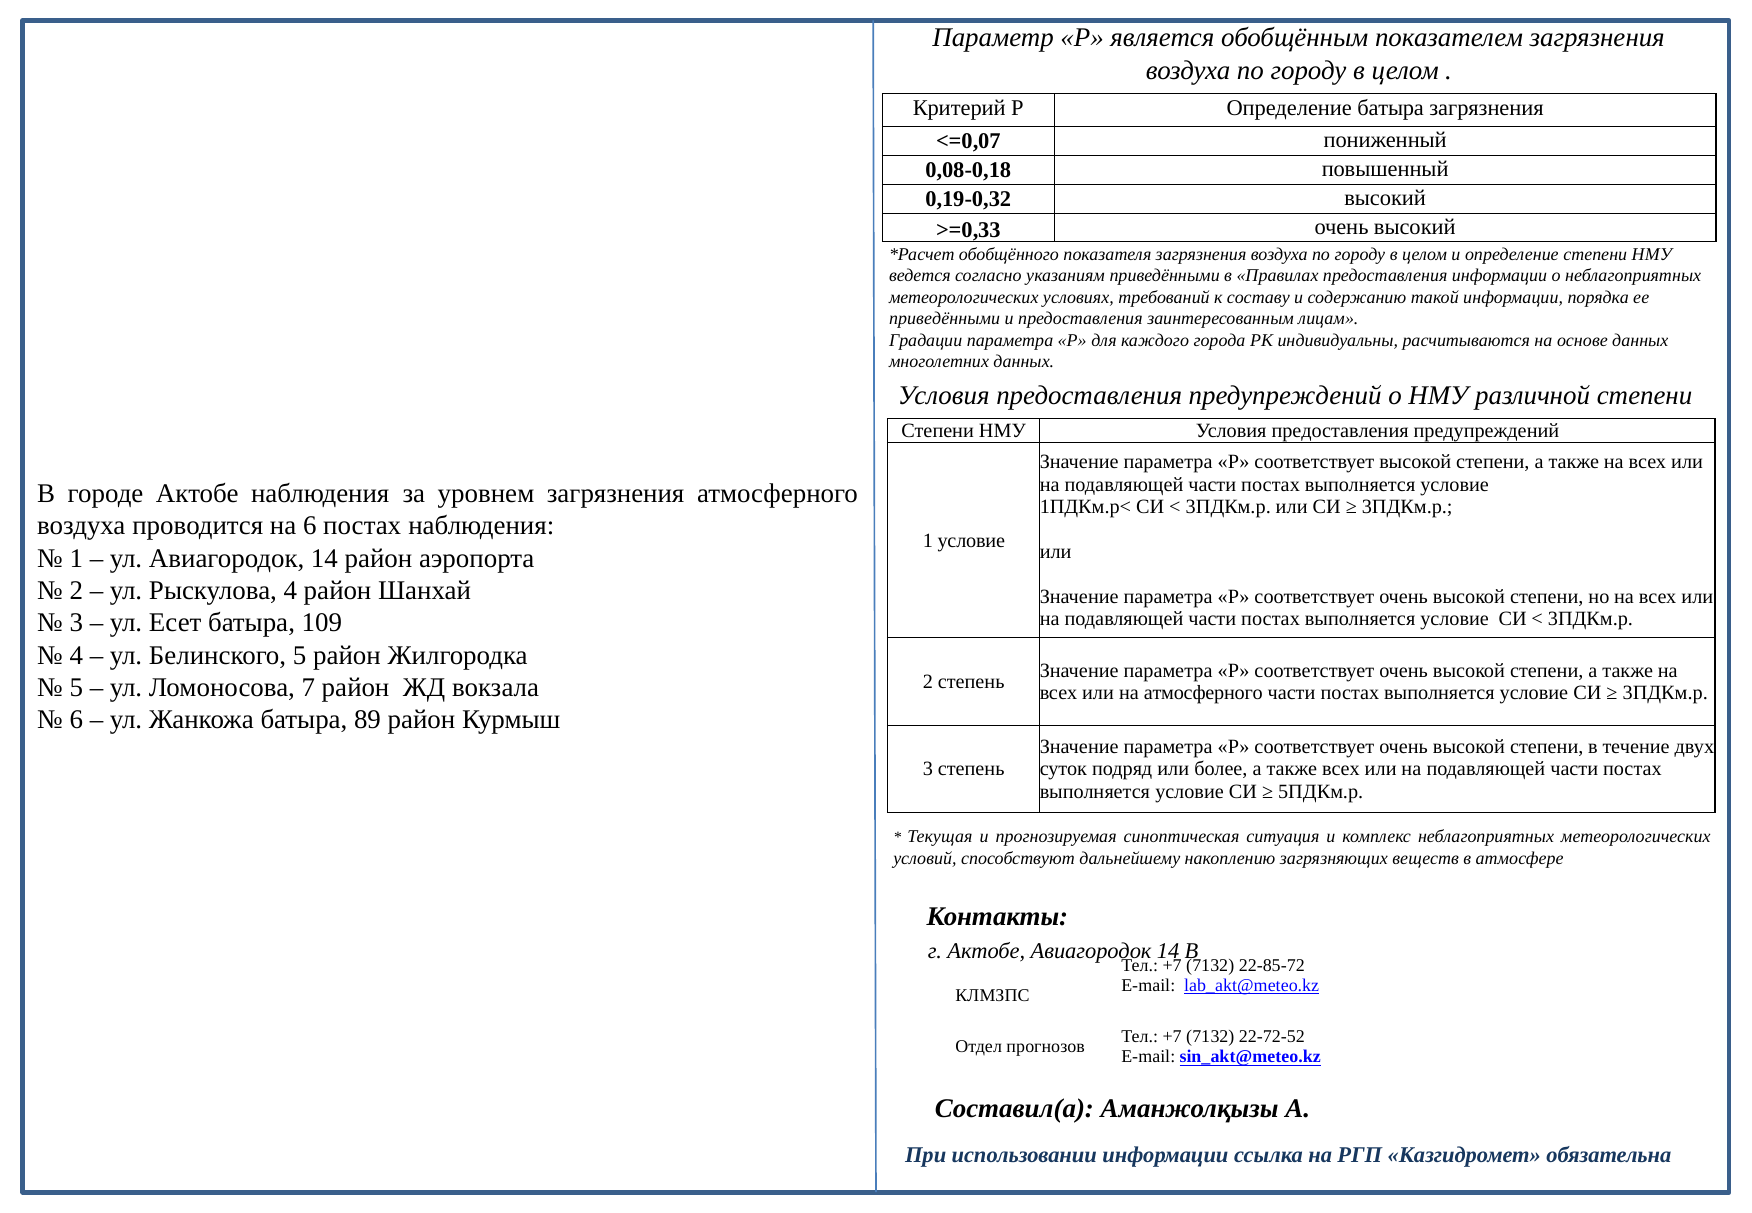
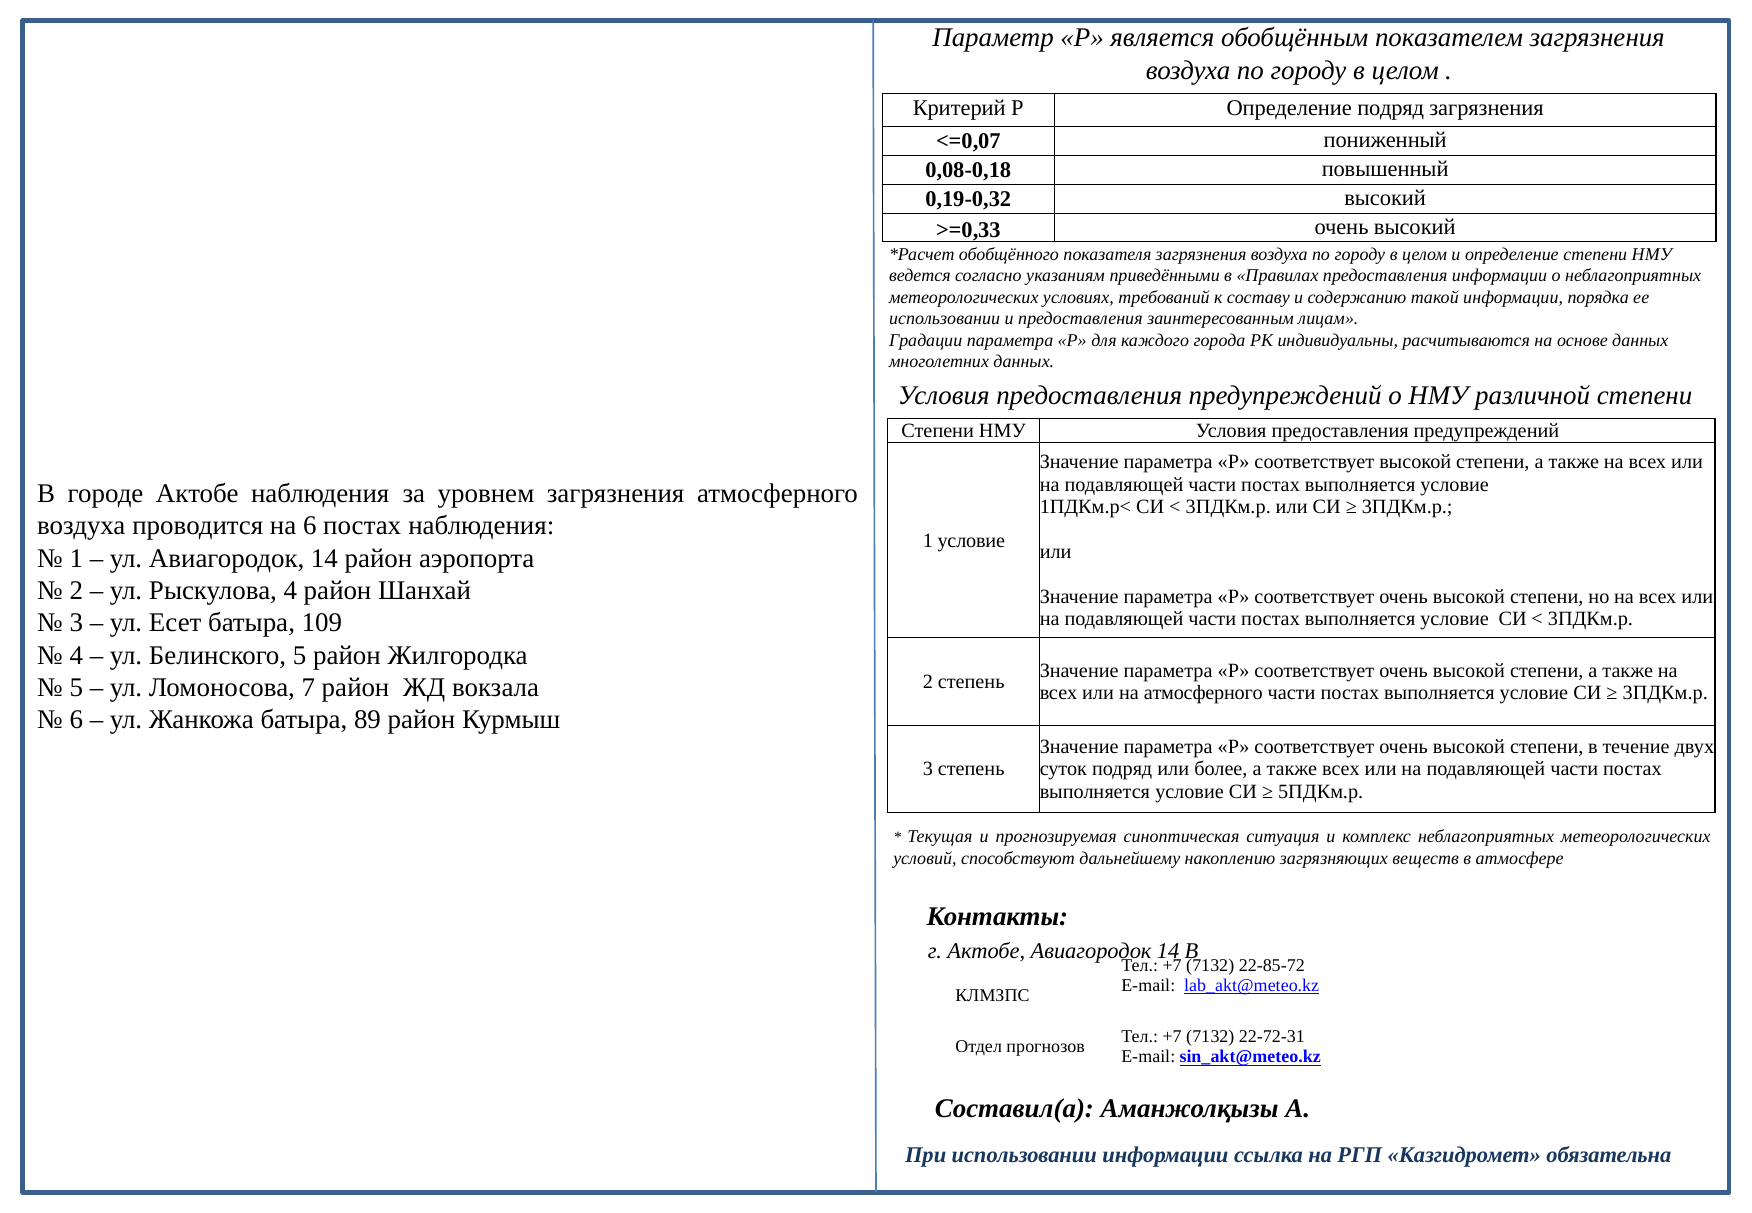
Определение батыра: батыра -> подряд (1391, 108)
приведёнными: приведёнными -> использовании (945, 319)
22-72-52: 22-72-52 -> 22-72-31 (1272, 1037)
